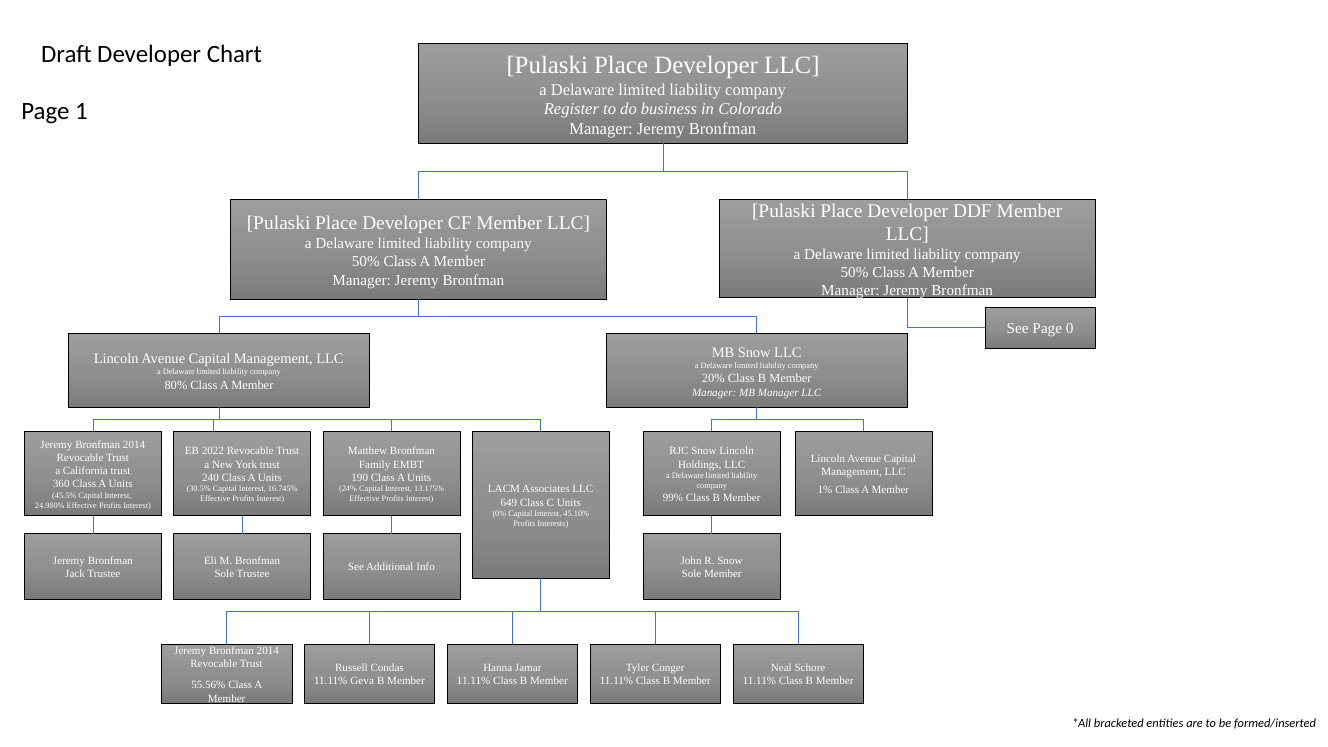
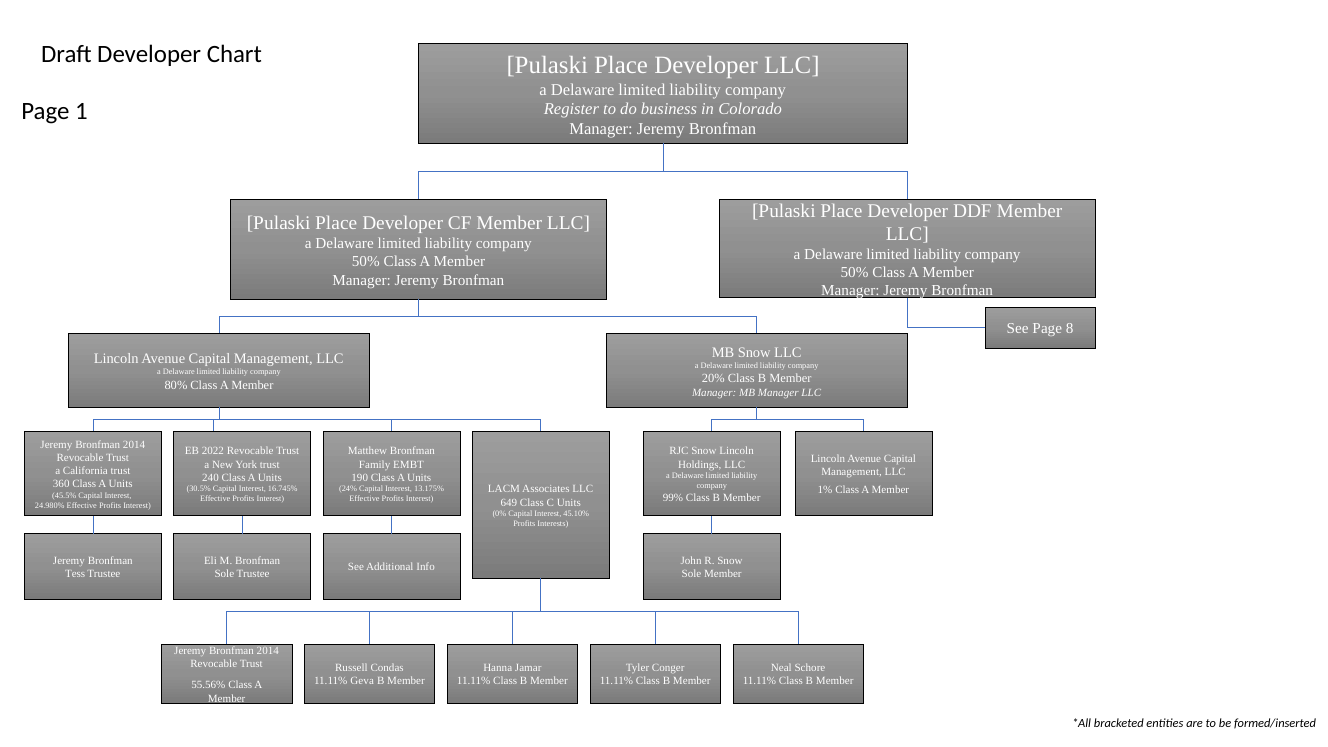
0: 0 -> 8 (1070, 329)
Jack: Jack -> Tess (75, 574)
